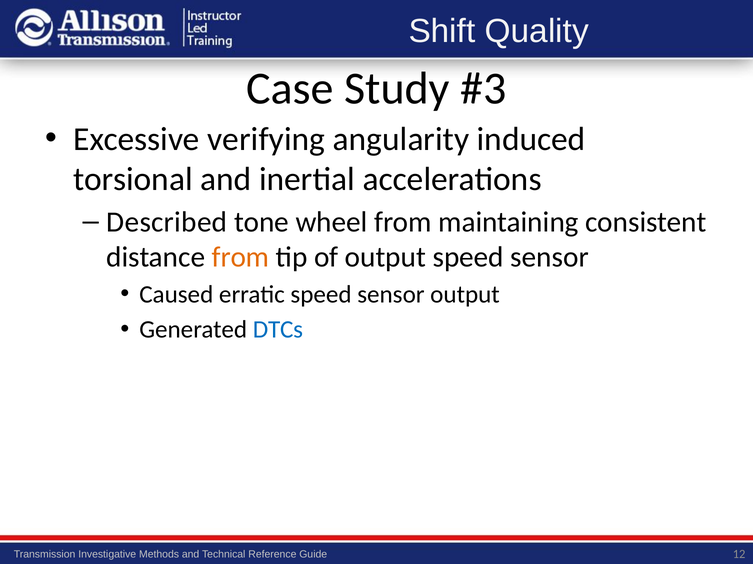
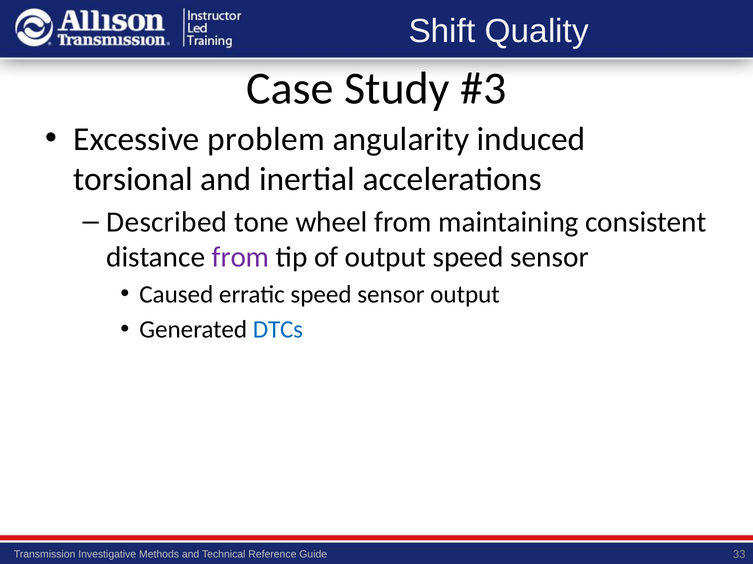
verifying: verifying -> problem (266, 139)
from colour: orange -> purple (241, 258)
12: 12 -> 33 (739, 555)
